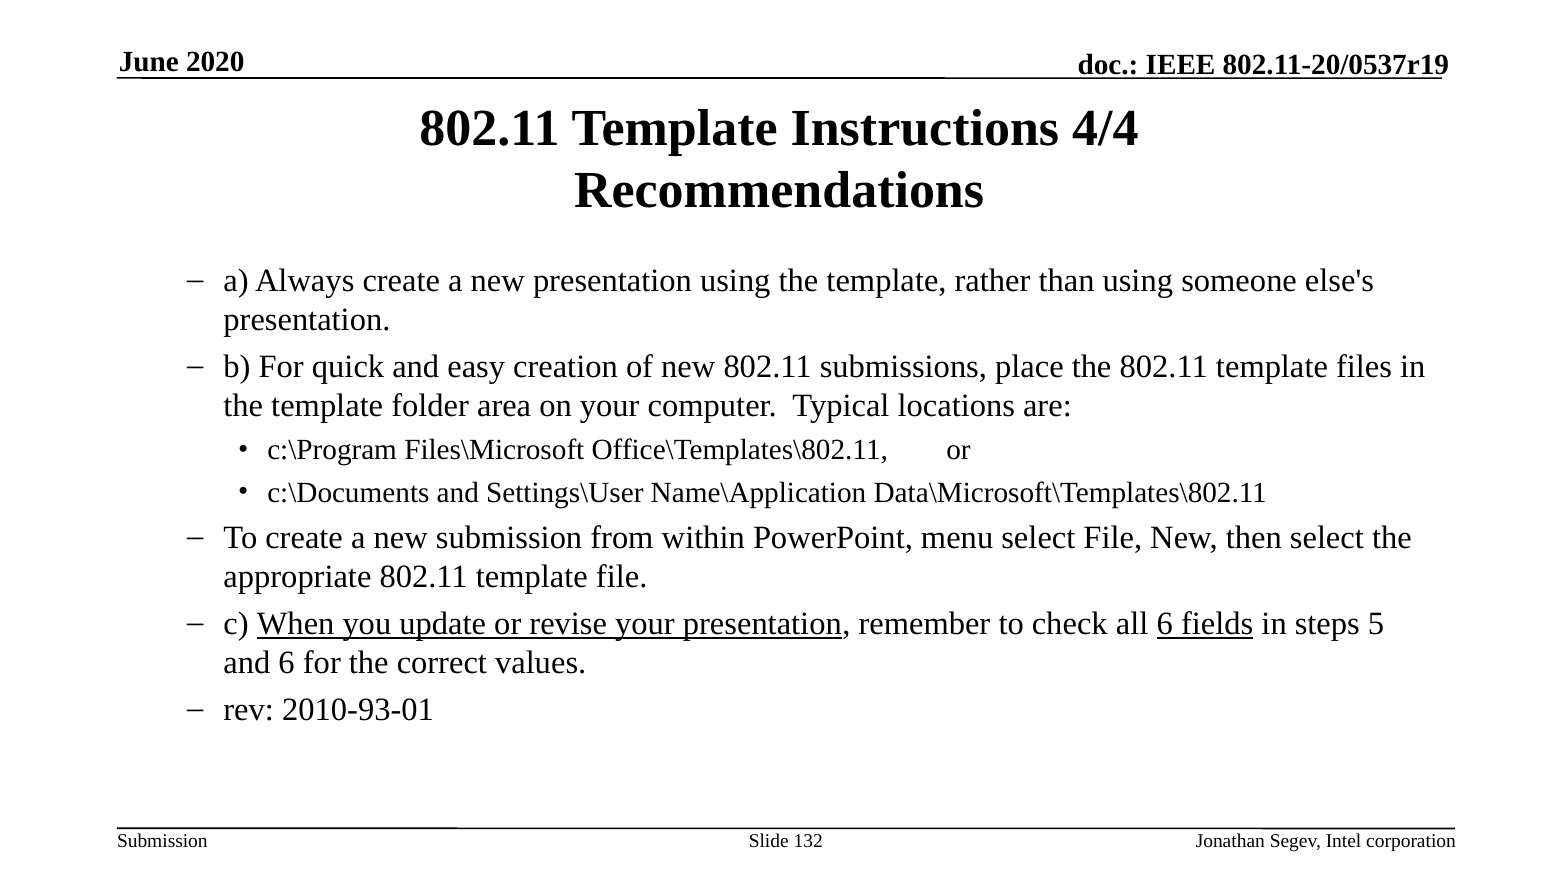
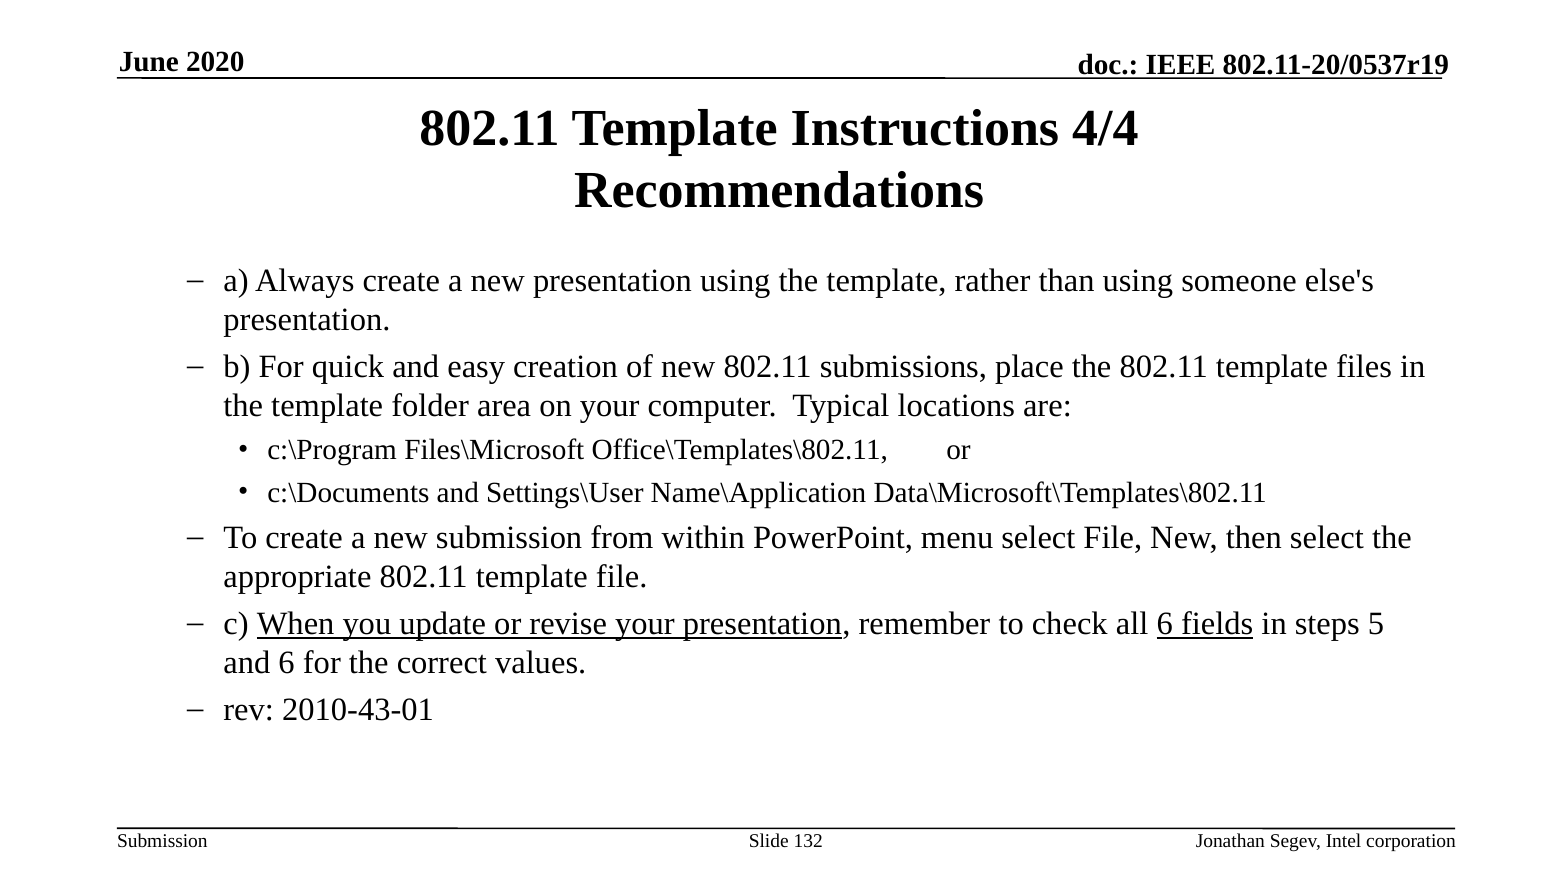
2010-93-01: 2010-93-01 -> 2010-43-01 (358, 710)
